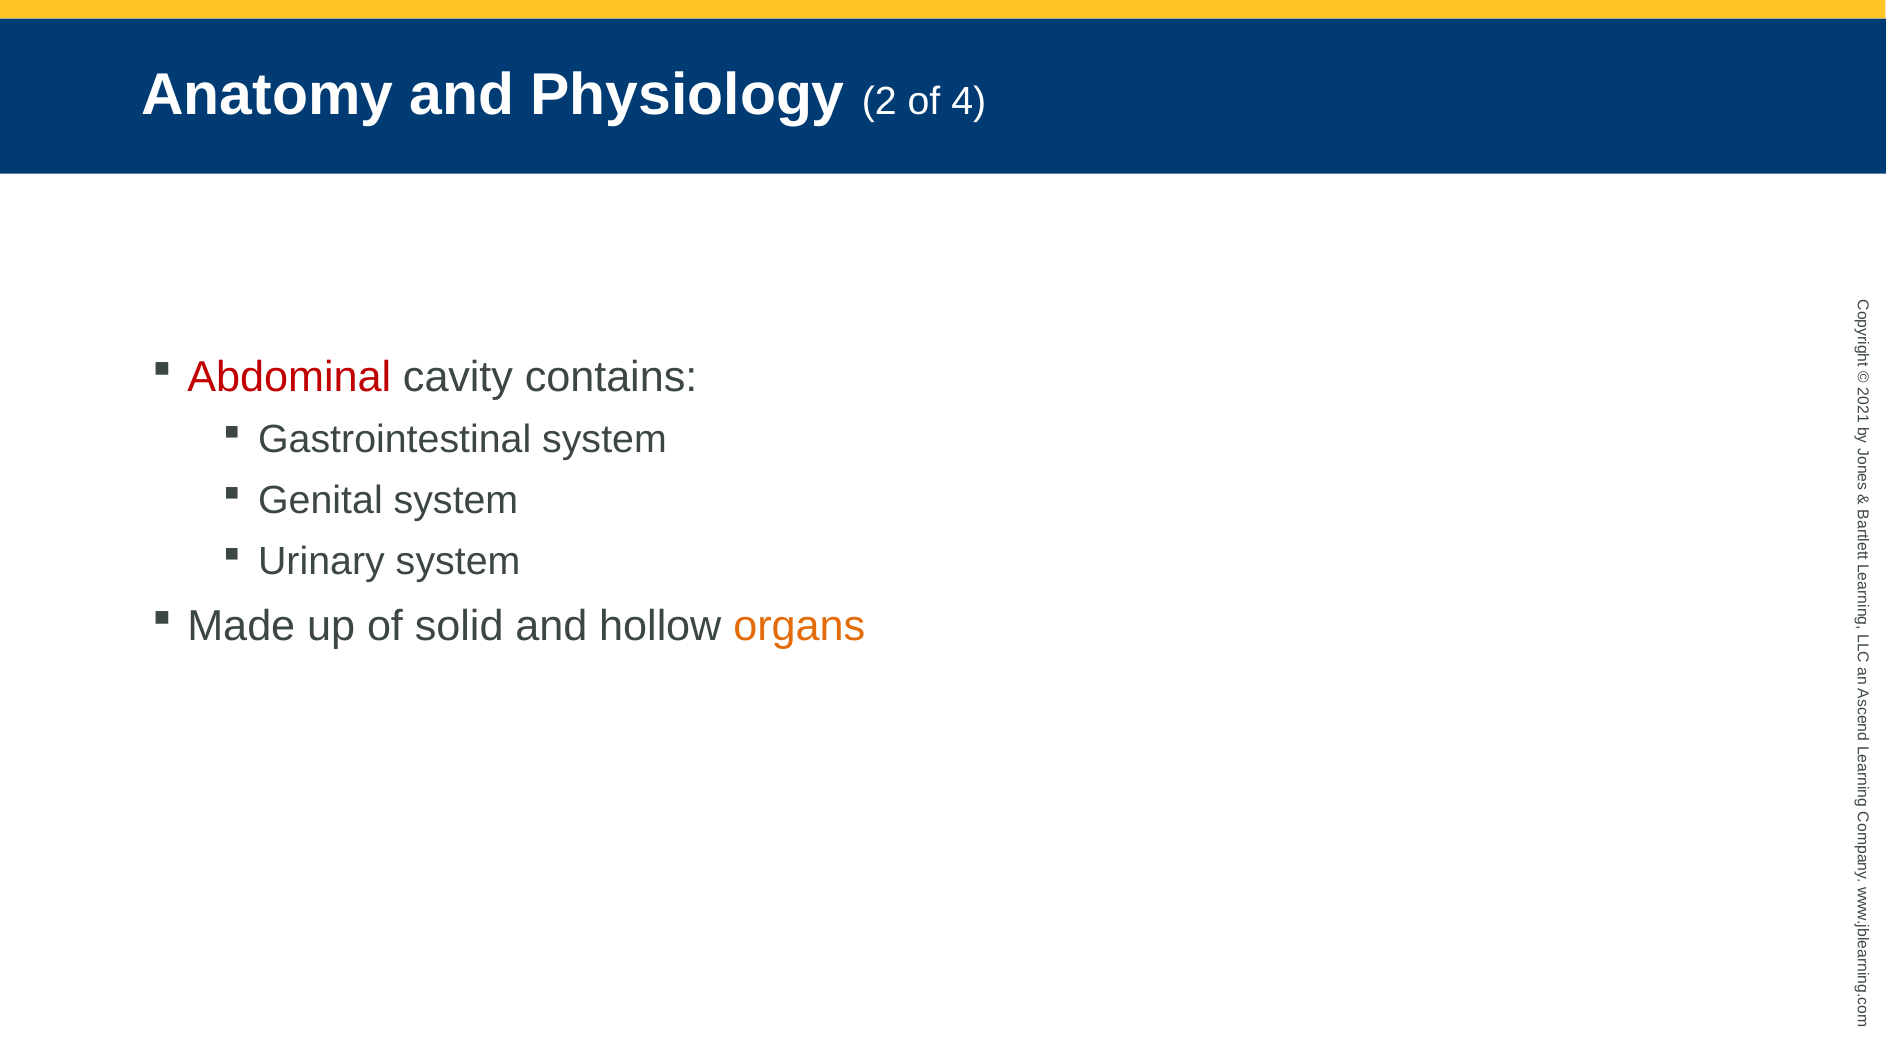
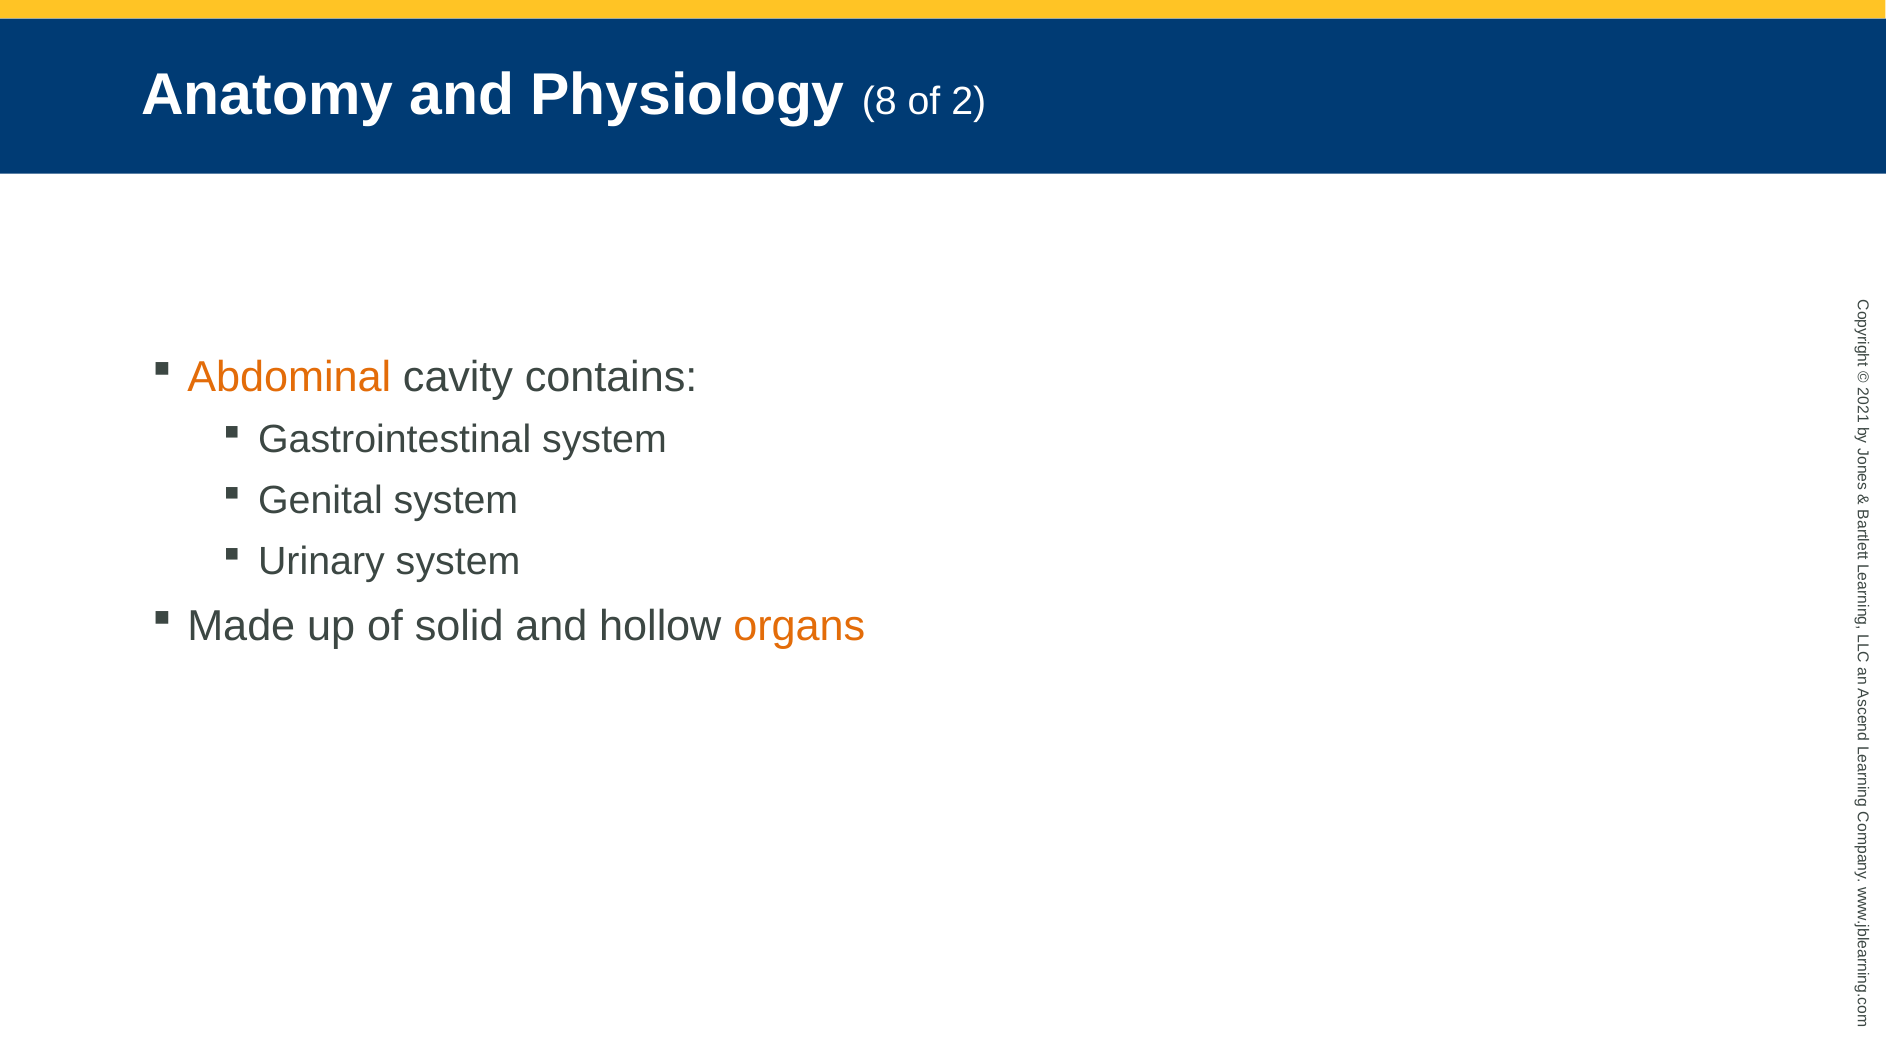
Physiology 2: 2 -> 8 (879, 101)
of 4: 4 -> 2 (969, 101)
Abdominal colour: red -> orange (289, 377)
